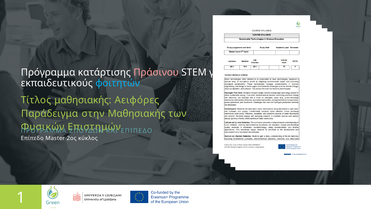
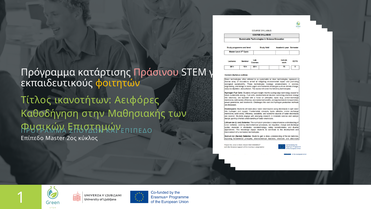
φοιτητών colour: light blue -> yellow (118, 83)
Τίτλος μαθησιακής: μαθησιακής -> ικανοτήτων (83, 100)
Παράδειγμα: Παράδειγμα -> Καθοδήγηση (50, 113)
